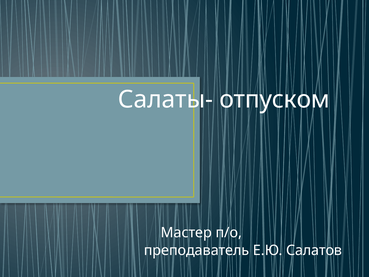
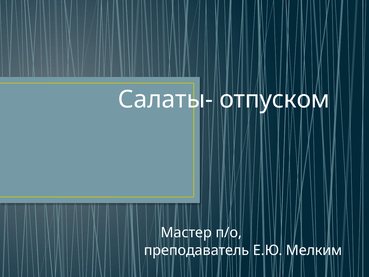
Салатов: Салатов -> Мелким (314, 250)
